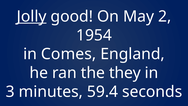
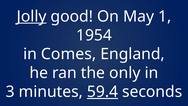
2: 2 -> 1 (165, 16)
they: they -> only (125, 73)
59.4 underline: none -> present (102, 92)
